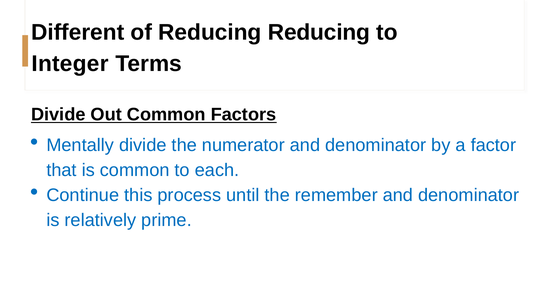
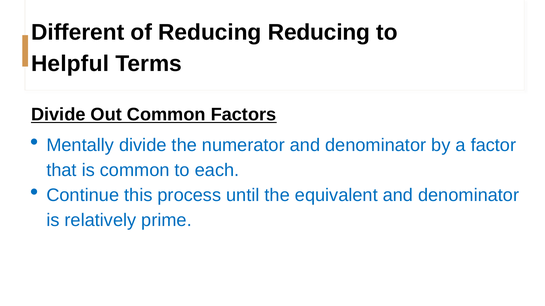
Integer: Integer -> Helpful (70, 64)
remember: remember -> equivalent (336, 196)
